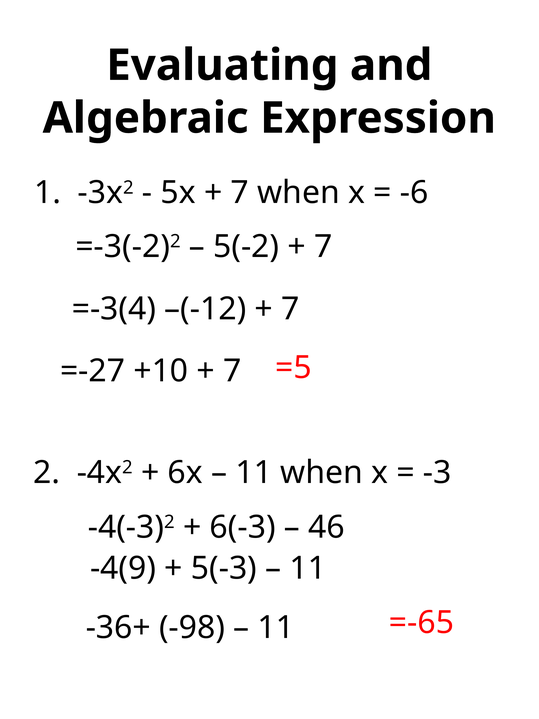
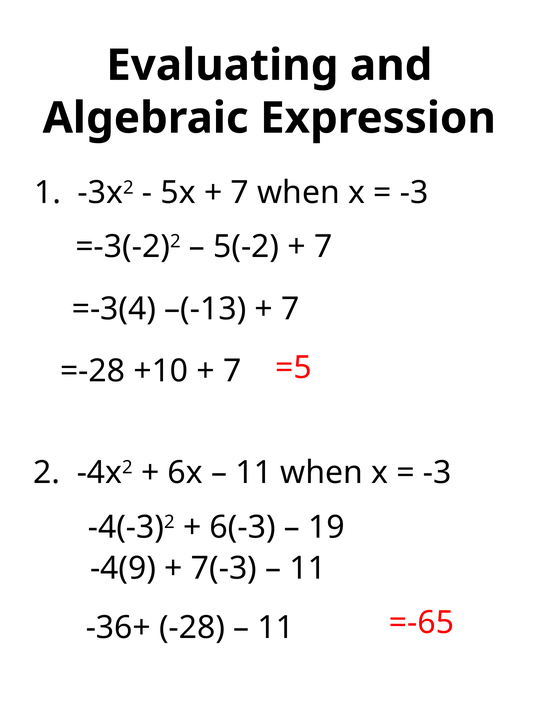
-6: -6 -> -3 (414, 193)
–(-12: –(-12 -> –(-13 (205, 309)
=-27: =-27 -> =-28 (93, 371)
46: 46 -> 19 (327, 527)
5(-3: 5(-3 -> 7(-3 (224, 568)
-98: -98 -> -28 (192, 627)
